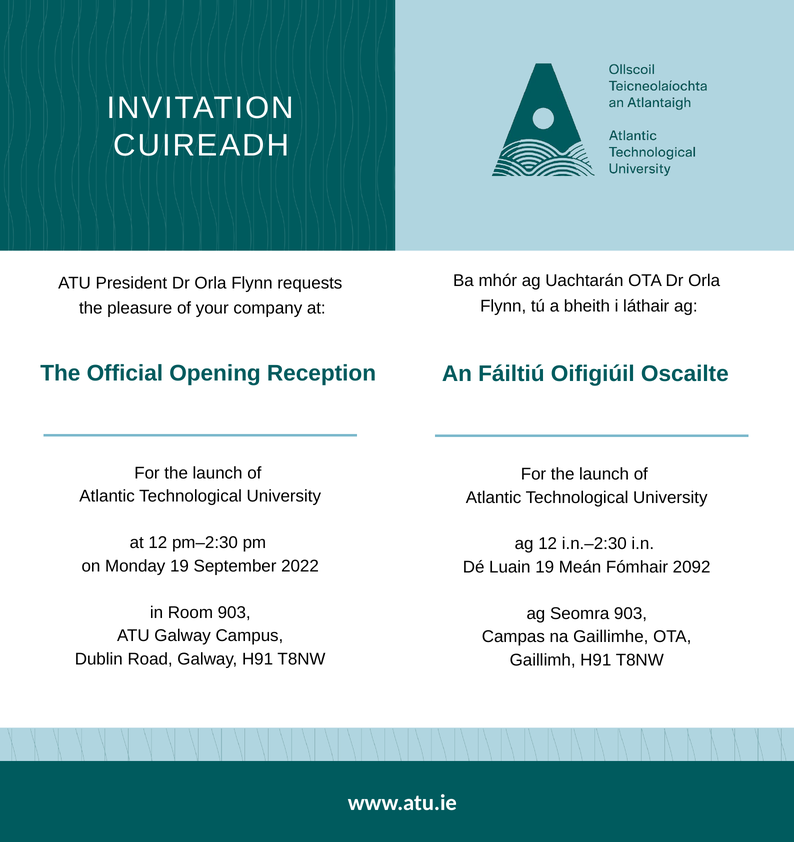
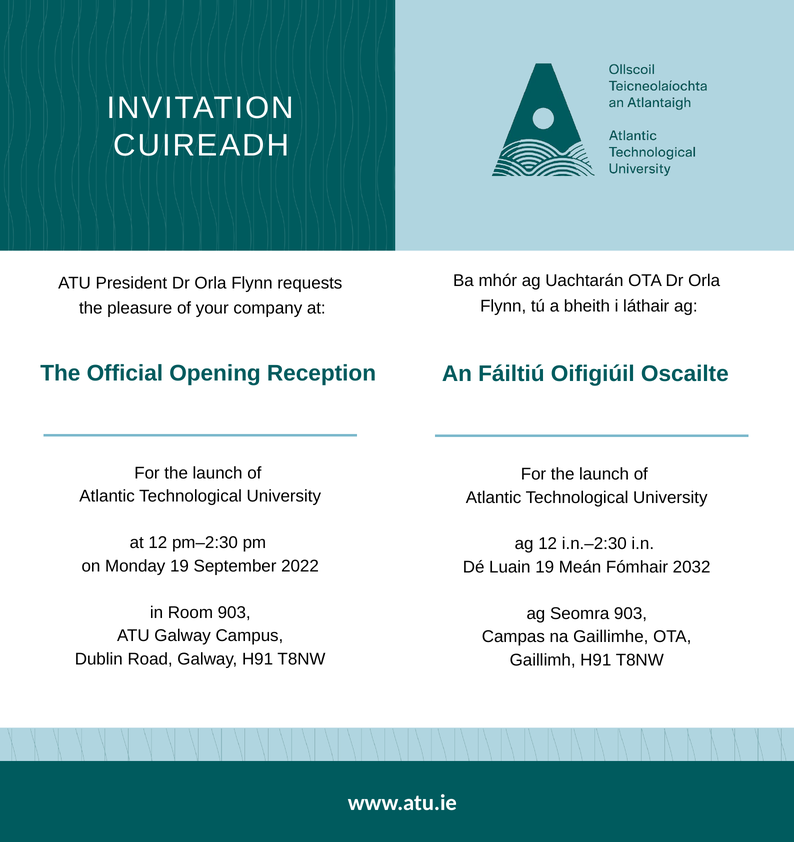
2092: 2092 -> 2032 (692, 567)
